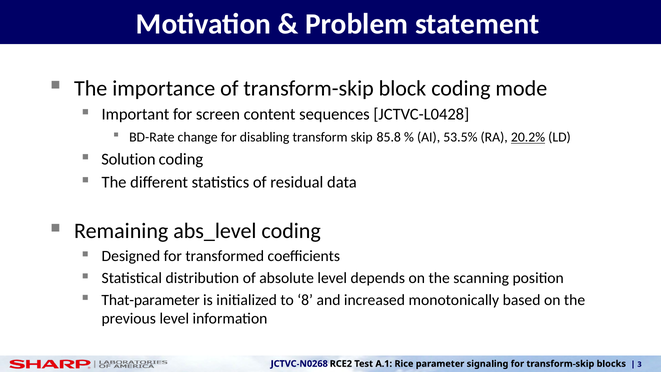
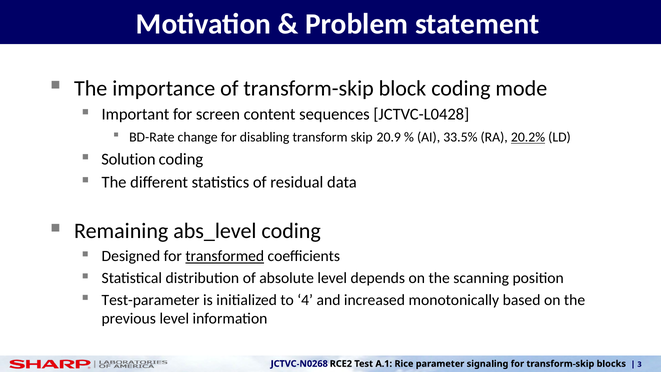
85.8: 85.8 -> 20.9 (389, 137)
53.5%: 53.5% -> 33.5% (460, 137)
transformed underline: none -> present (225, 256)
That-parameter: That-parameter -> Test-parameter (151, 300)
8: 8 -> 4 (305, 300)
